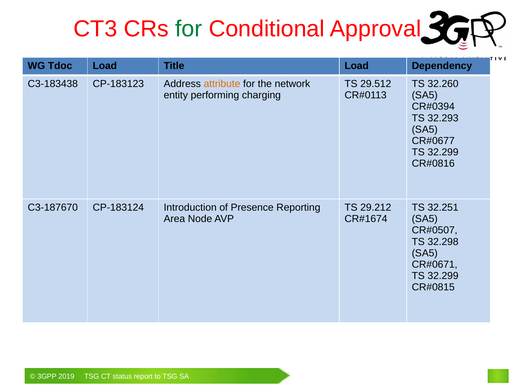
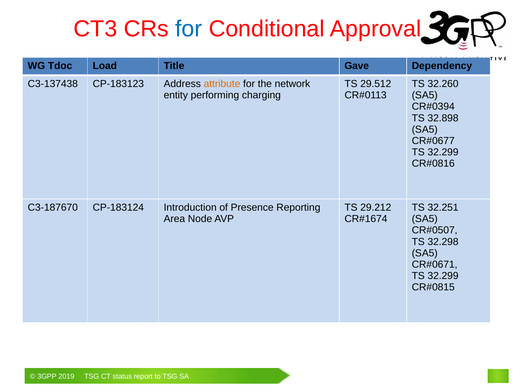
for colour: green -> blue (189, 29)
Title Load: Load -> Gave (357, 66)
C3-183438: C3-183438 -> C3-137438 (53, 84)
32.293: 32.293 -> 32.898 (443, 118)
